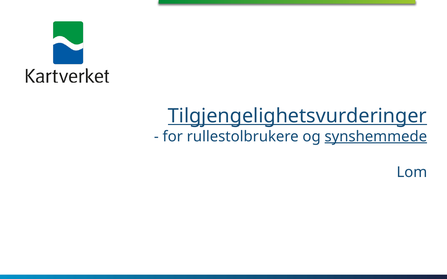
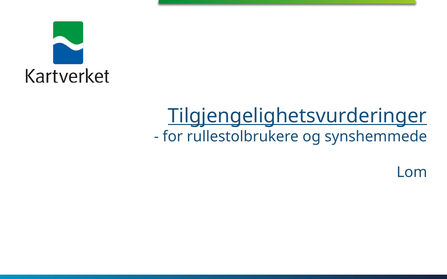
synshemmede underline: present -> none (376, 137)
